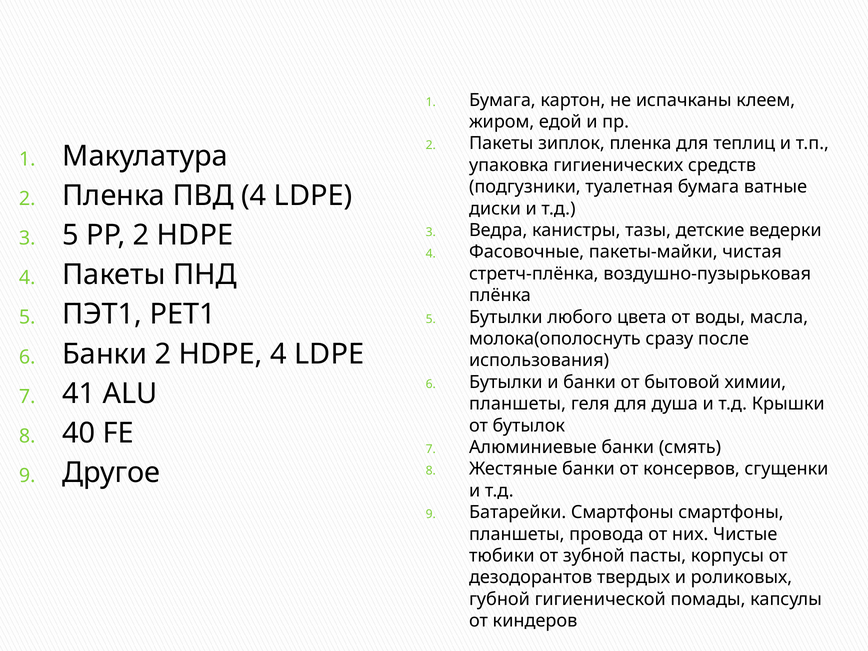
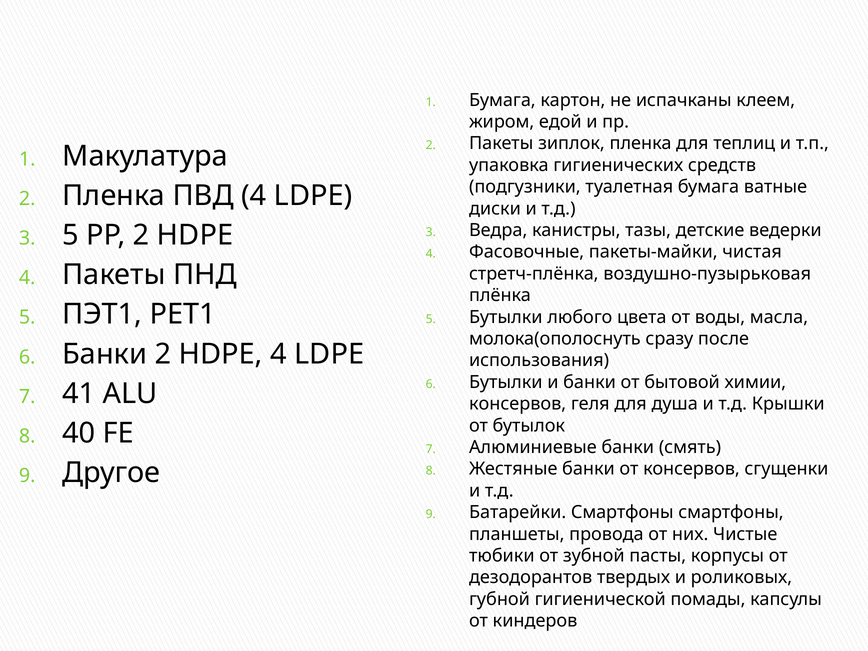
планшеты: планшеты -> консервов (518, 404)
